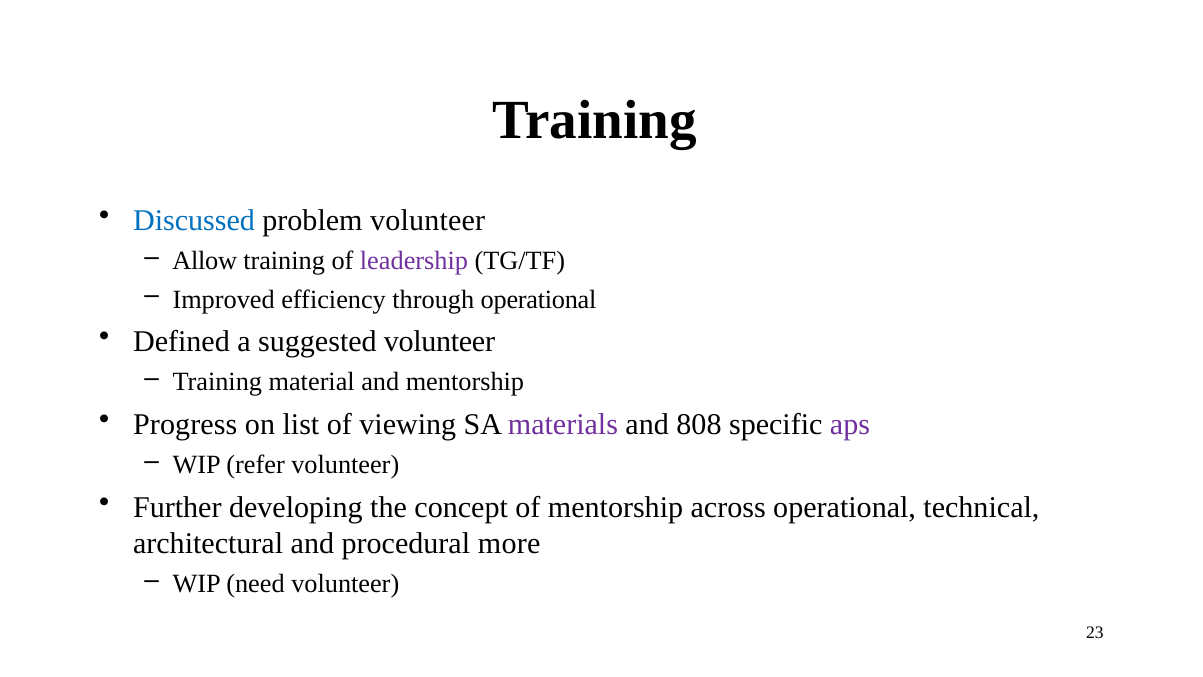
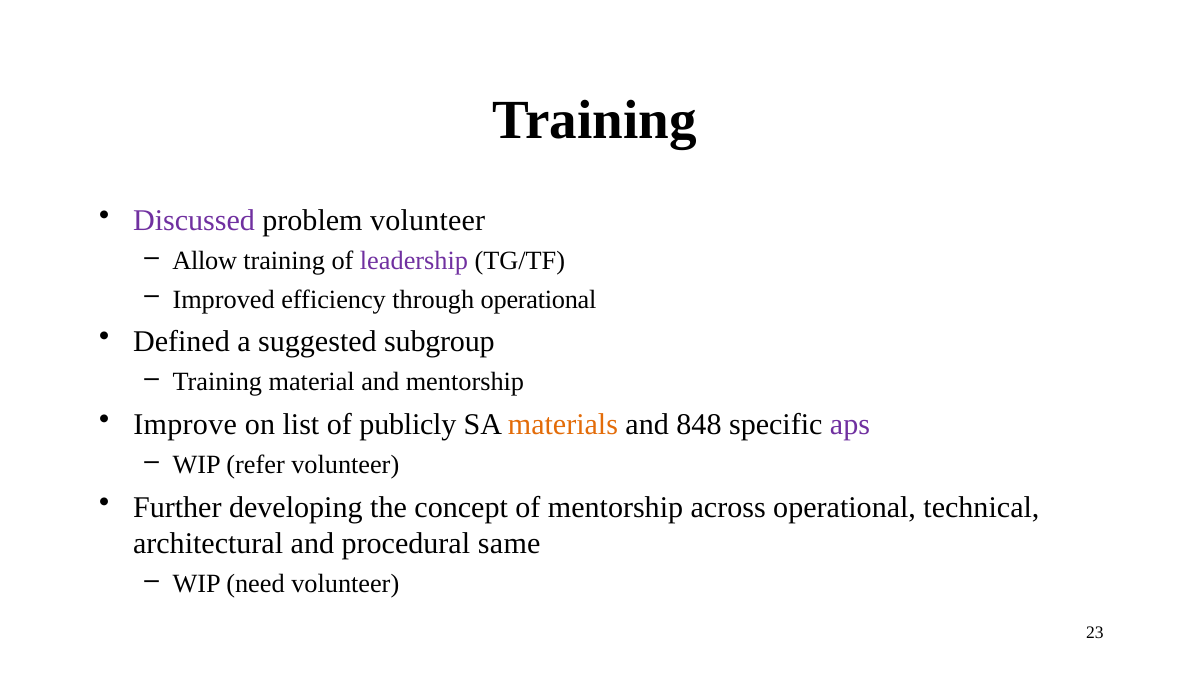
Discussed colour: blue -> purple (194, 220)
suggested volunteer: volunteer -> subgroup (439, 341)
Progress: Progress -> Improve (185, 424)
viewing: viewing -> publicly (408, 424)
materials colour: purple -> orange (563, 424)
808: 808 -> 848 (699, 424)
more: more -> same (509, 543)
